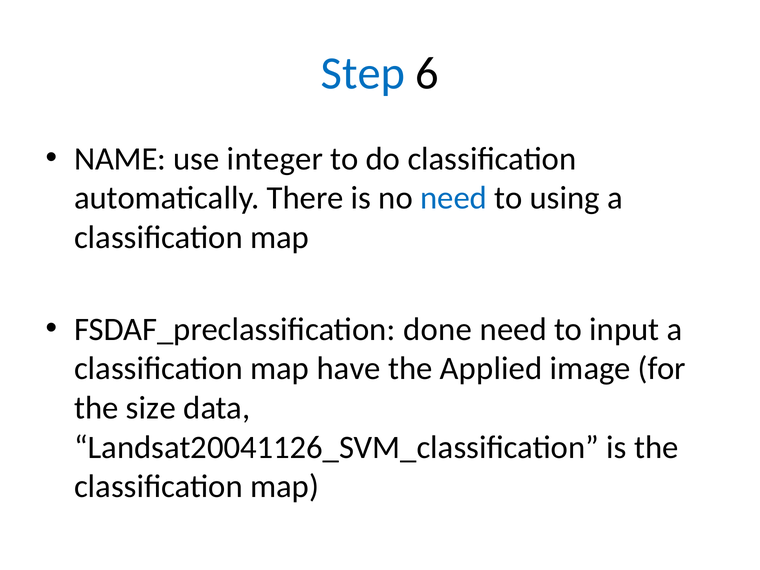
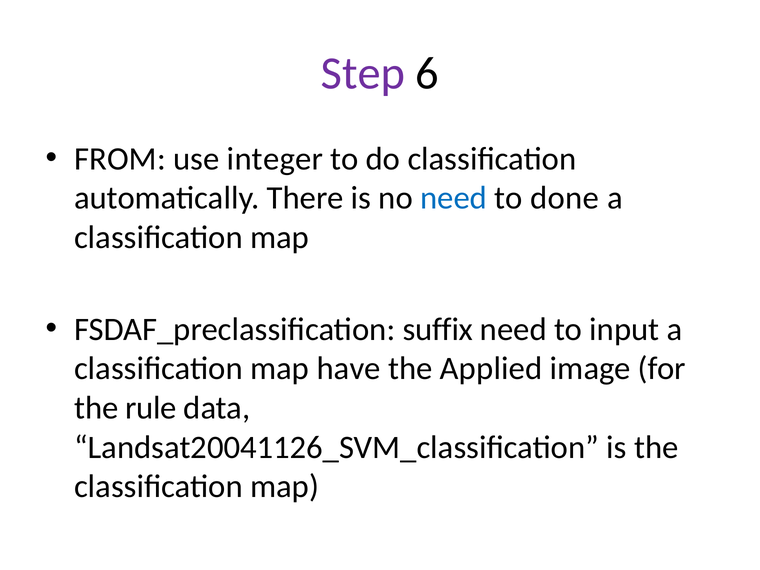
Step colour: blue -> purple (363, 74)
NAME: NAME -> FROM (120, 159)
using: using -> done (565, 198)
done: done -> suffix (438, 329)
size: size -> rule (151, 408)
